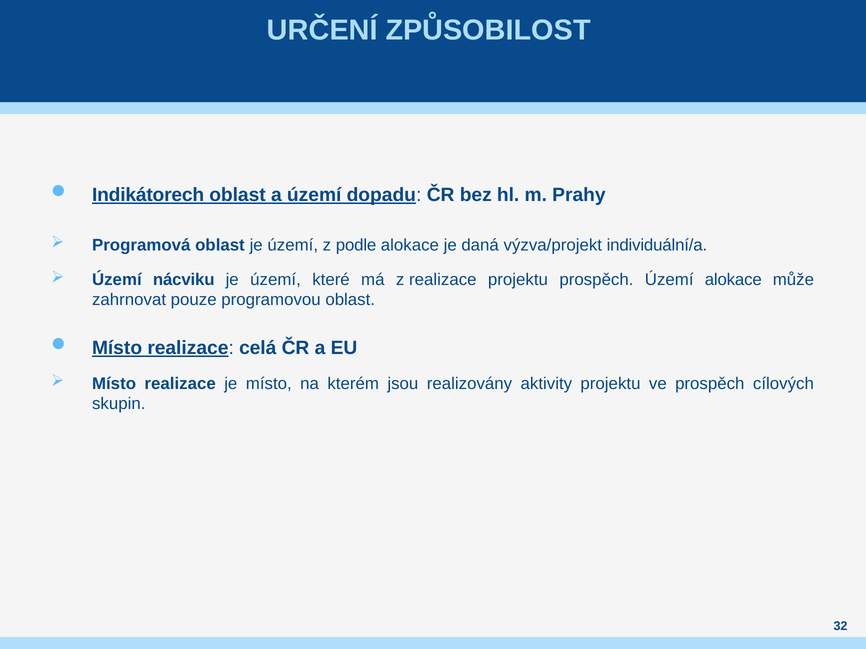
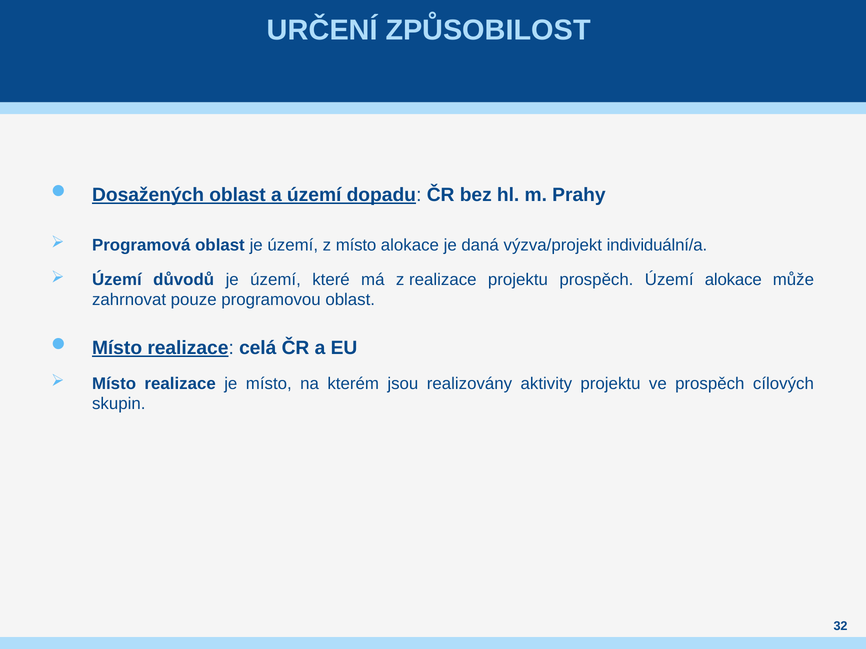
Indikátorech: Indikátorech -> Dosažených (148, 195)
z podle: podle -> místo (356, 245)
nácviku: nácviku -> důvodů (184, 280)
